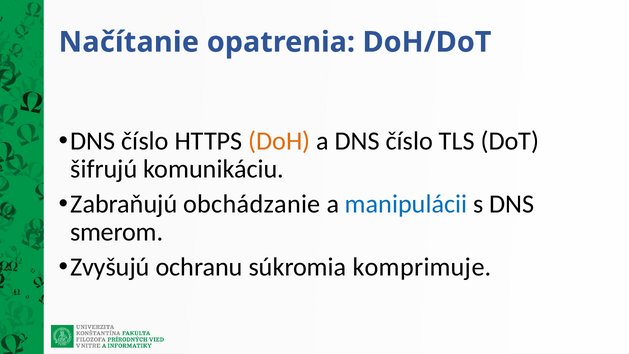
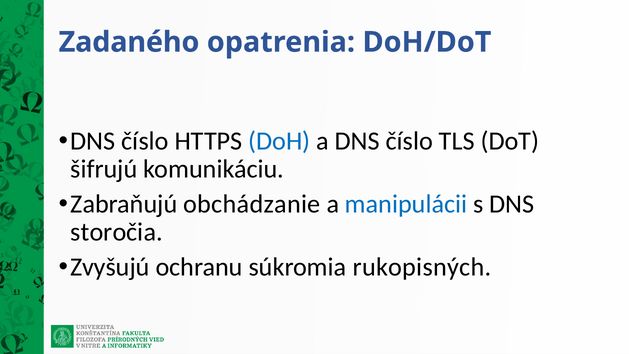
Načítanie: Načítanie -> Zadaného (129, 42)
DoH colour: orange -> blue (279, 141)
smerom: smerom -> storočia (117, 232)
komprimuje: komprimuje -> rukopisných (422, 267)
